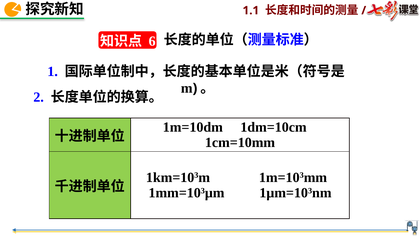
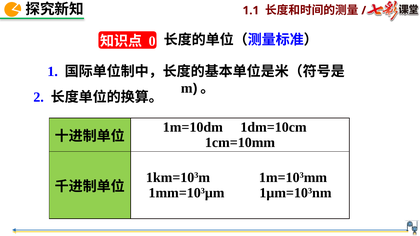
6: 6 -> 0 (152, 41)
